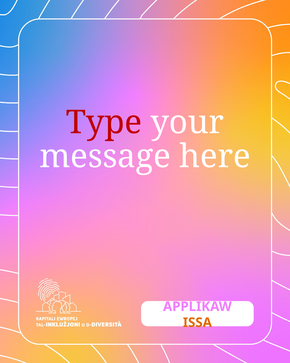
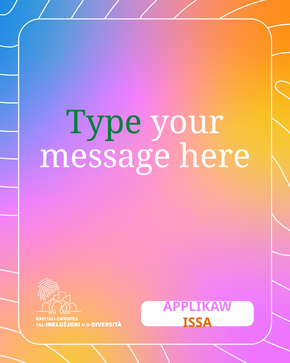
Type colour: red -> green (104, 122)
